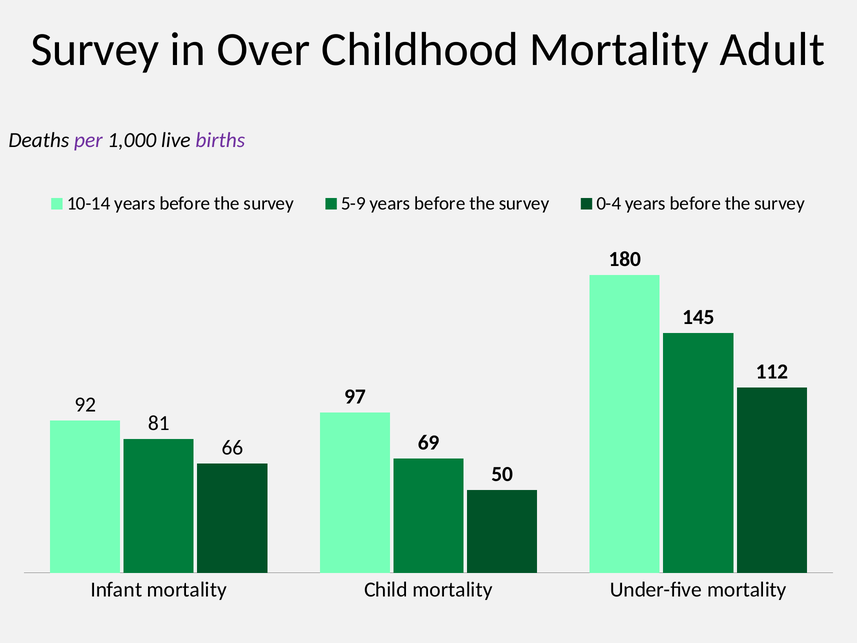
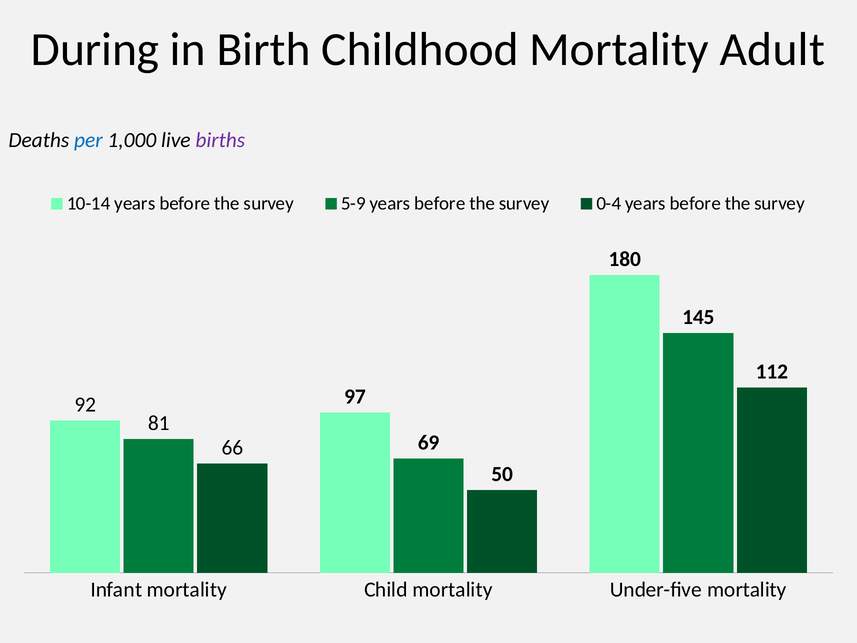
Survey: Survey -> During (95, 50)
Over: Over -> Birth (264, 50)
per colour: purple -> blue (88, 140)
